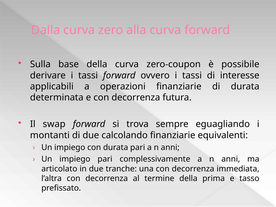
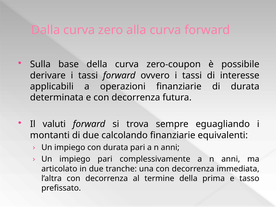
swap: swap -> valuti (54, 124)
